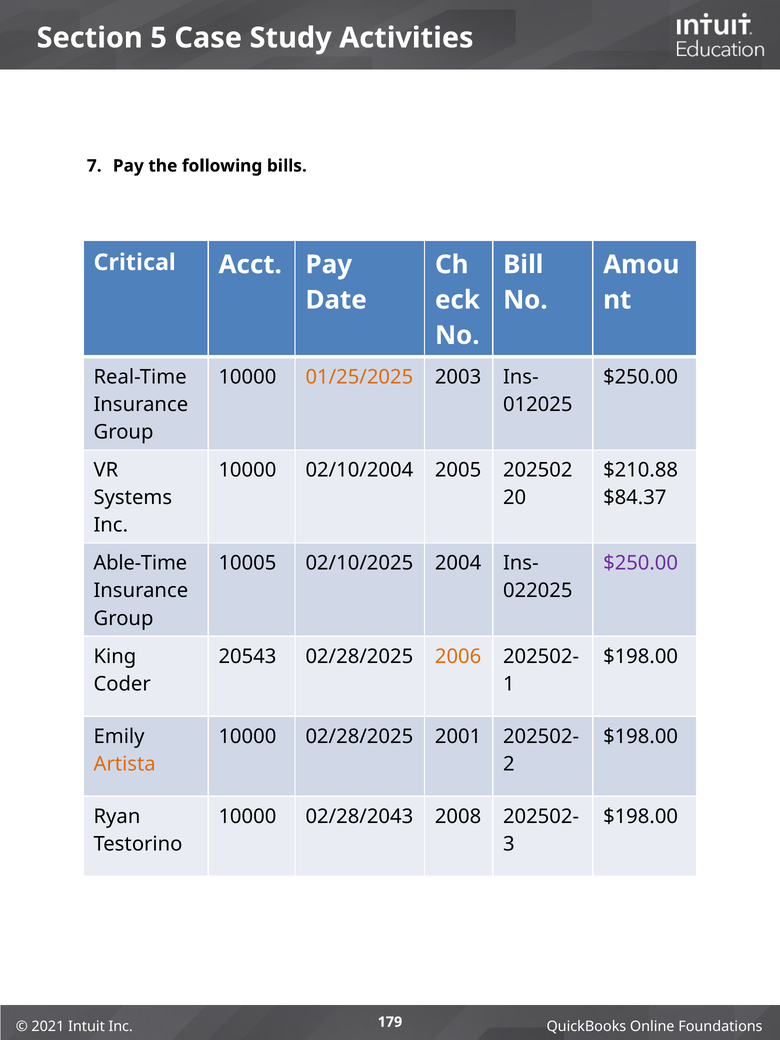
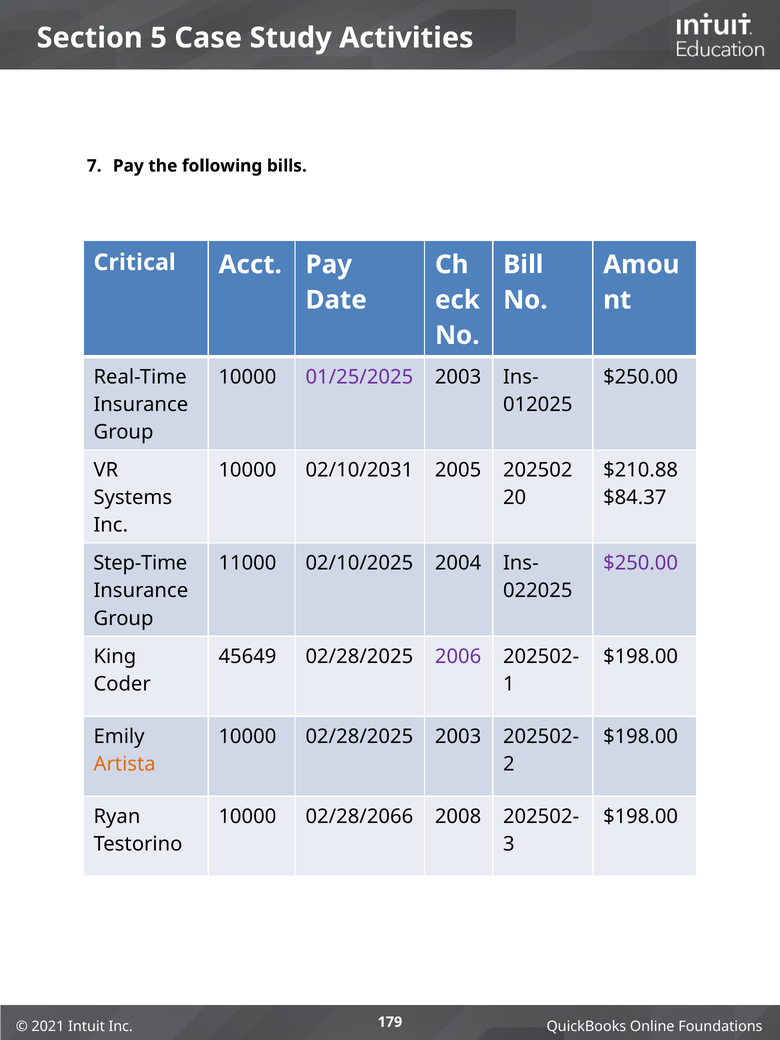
01/25/2025 colour: orange -> purple (359, 377)
02/10/2004: 02/10/2004 -> 02/10/2031 (359, 470)
Able-Time: Able-Time -> Step-Time (140, 563)
10005: 10005 -> 11000 (247, 563)
20543: 20543 -> 45649 (247, 656)
2006 colour: orange -> purple (458, 656)
02/28/2025 2001: 2001 -> 2003 (458, 736)
02/28/2043: 02/28/2043 -> 02/28/2066 (359, 816)
